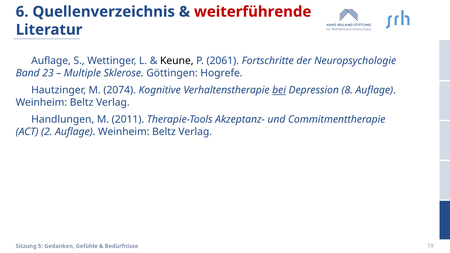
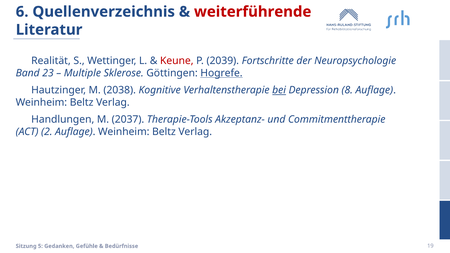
Auflage: Auflage -> Realität (51, 61)
Keune colour: black -> red (177, 61)
2061: 2061 -> 2039 (223, 61)
Hogrefe underline: none -> present (221, 73)
2074: 2074 -> 2038 (120, 90)
2011: 2011 -> 2037 (128, 120)
